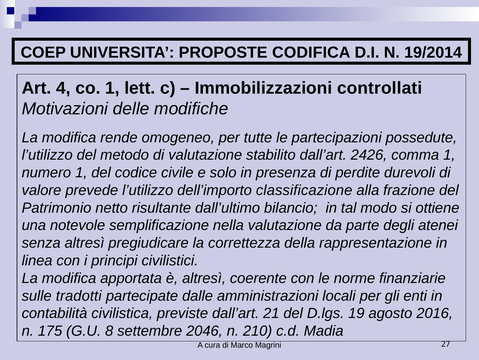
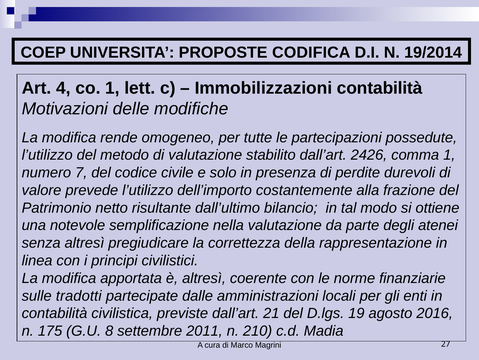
Immobilizzazioni controllati: controllati -> contabilità (380, 88)
numero 1: 1 -> 7 (81, 172)
classificazione: classificazione -> costantemente (304, 190)
2046: 2046 -> 2011 (204, 330)
